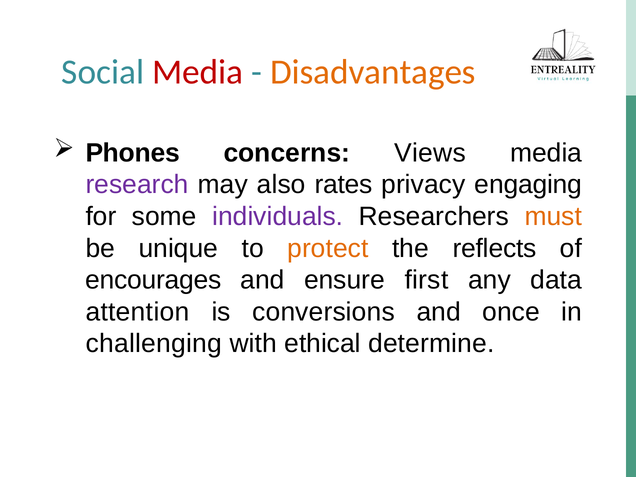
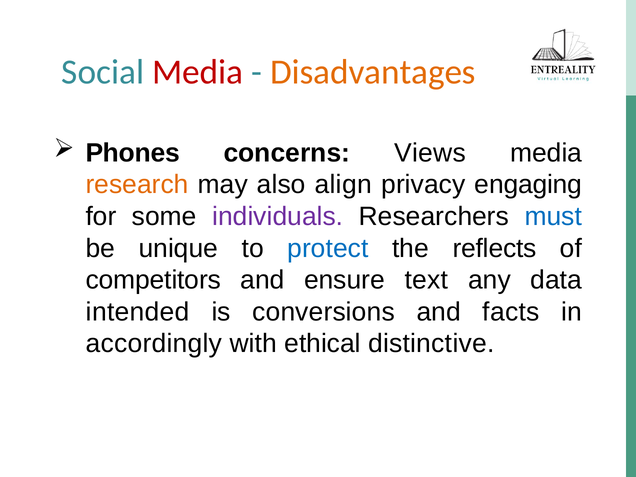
research colour: purple -> orange (137, 185)
rates: rates -> align (343, 185)
must colour: orange -> blue (553, 217)
protect colour: orange -> blue (328, 248)
encourages: encourages -> competitors (153, 280)
first: first -> text (427, 280)
attention: attention -> intended (138, 312)
once: once -> facts (511, 312)
challenging: challenging -> accordingly (154, 344)
determine: determine -> distinctive (431, 344)
